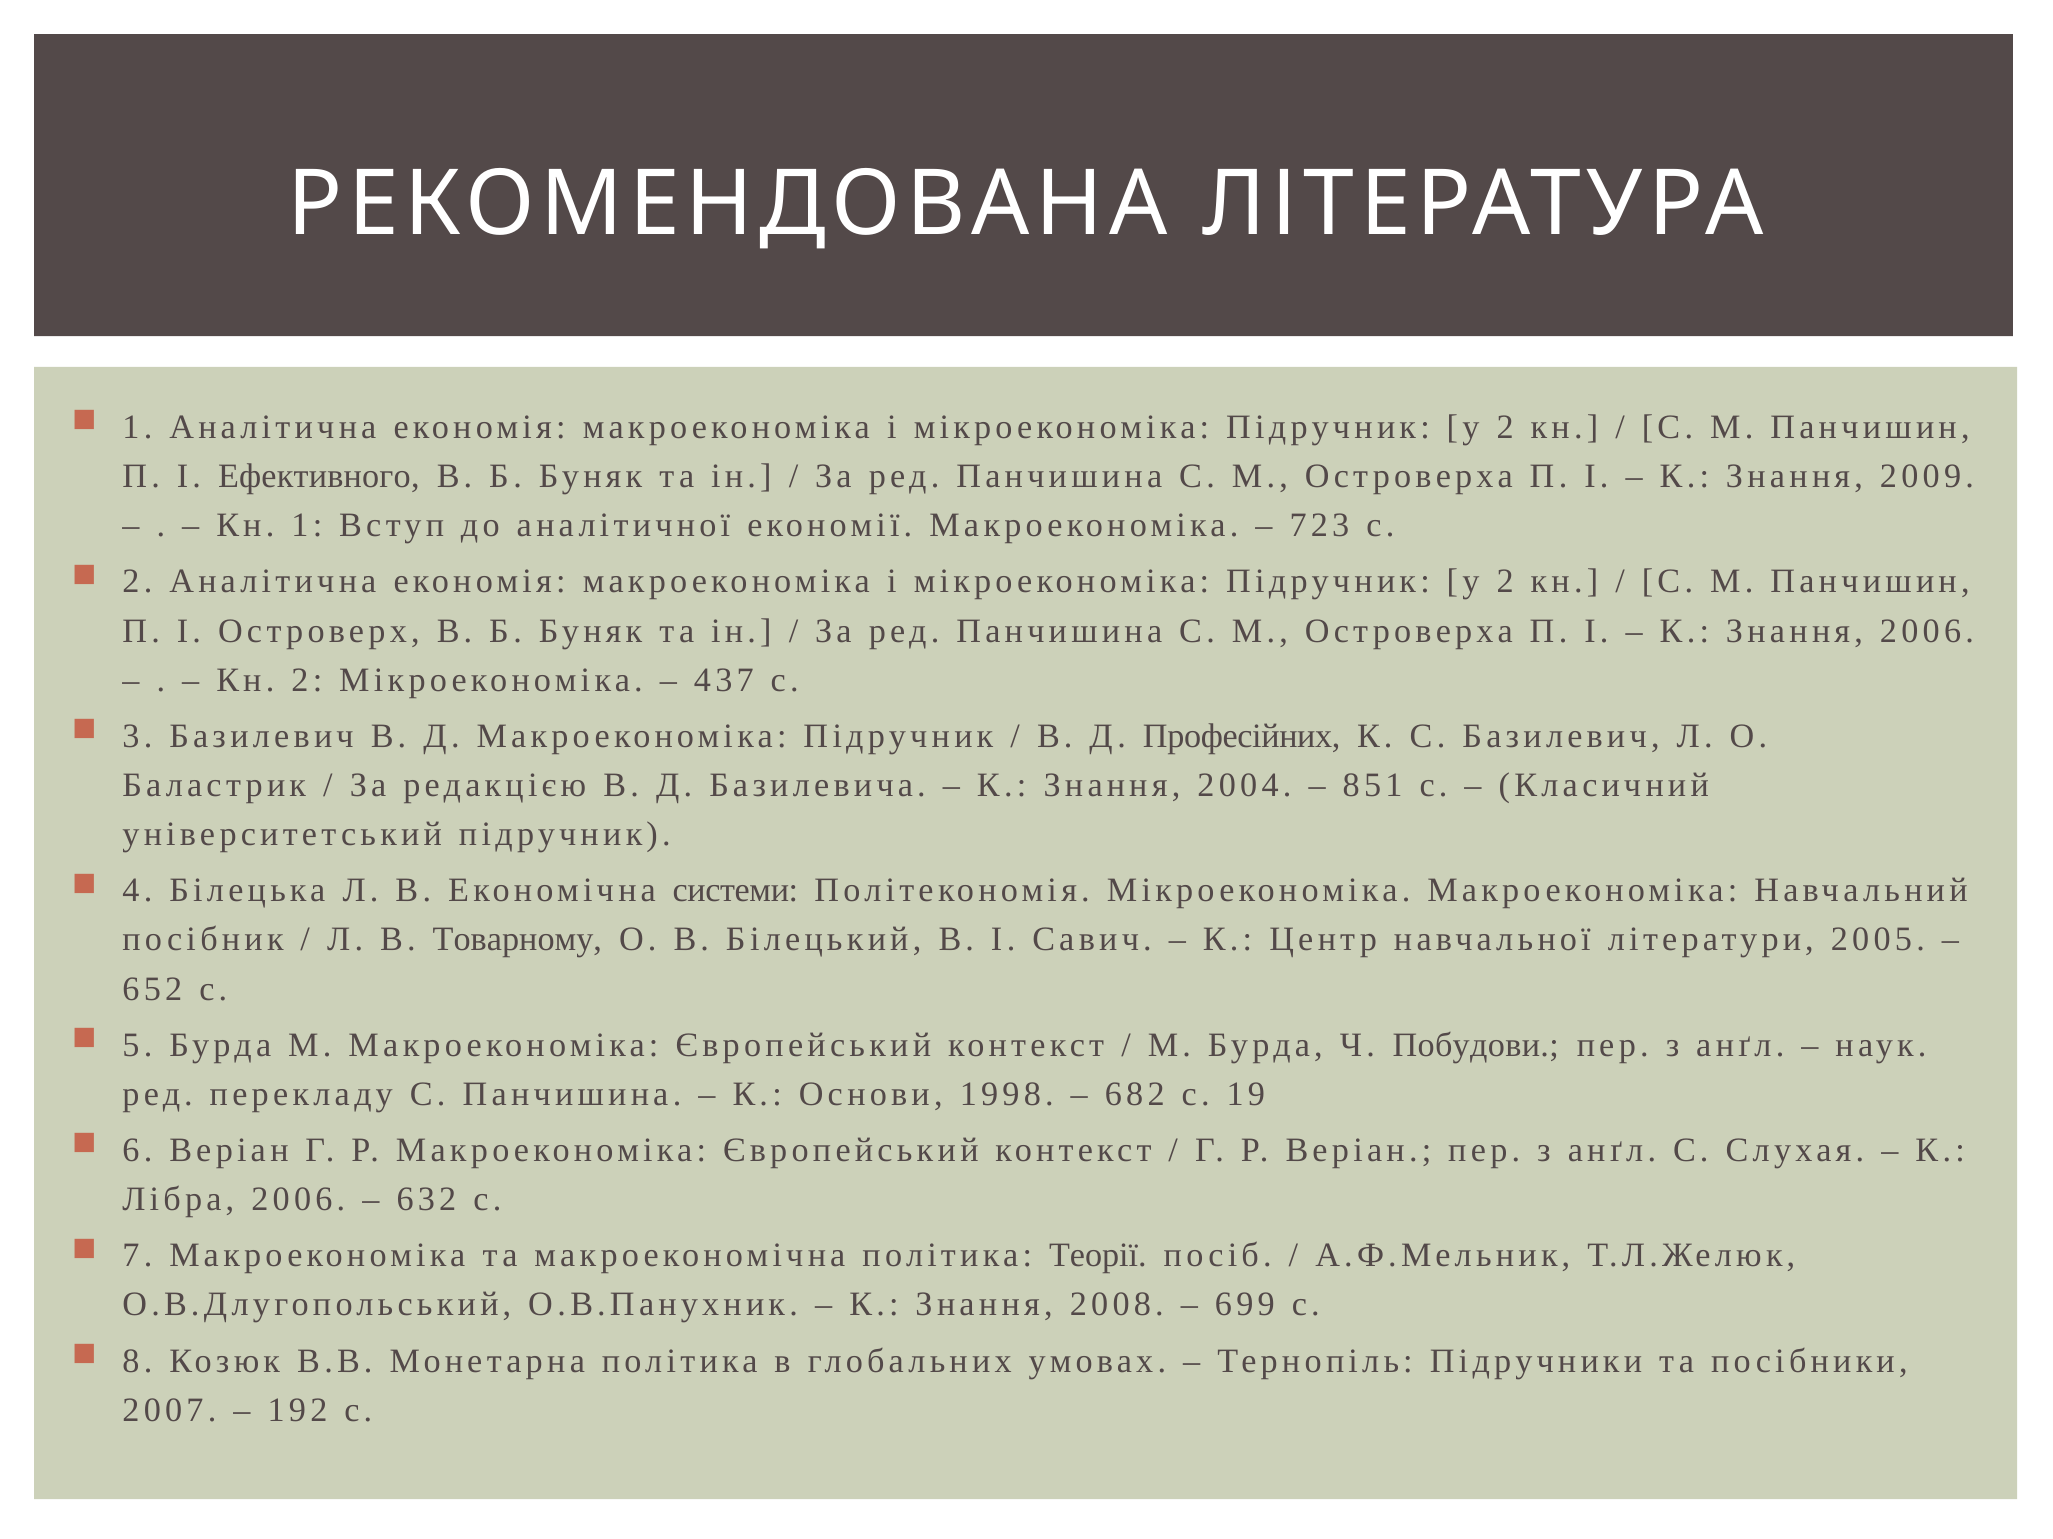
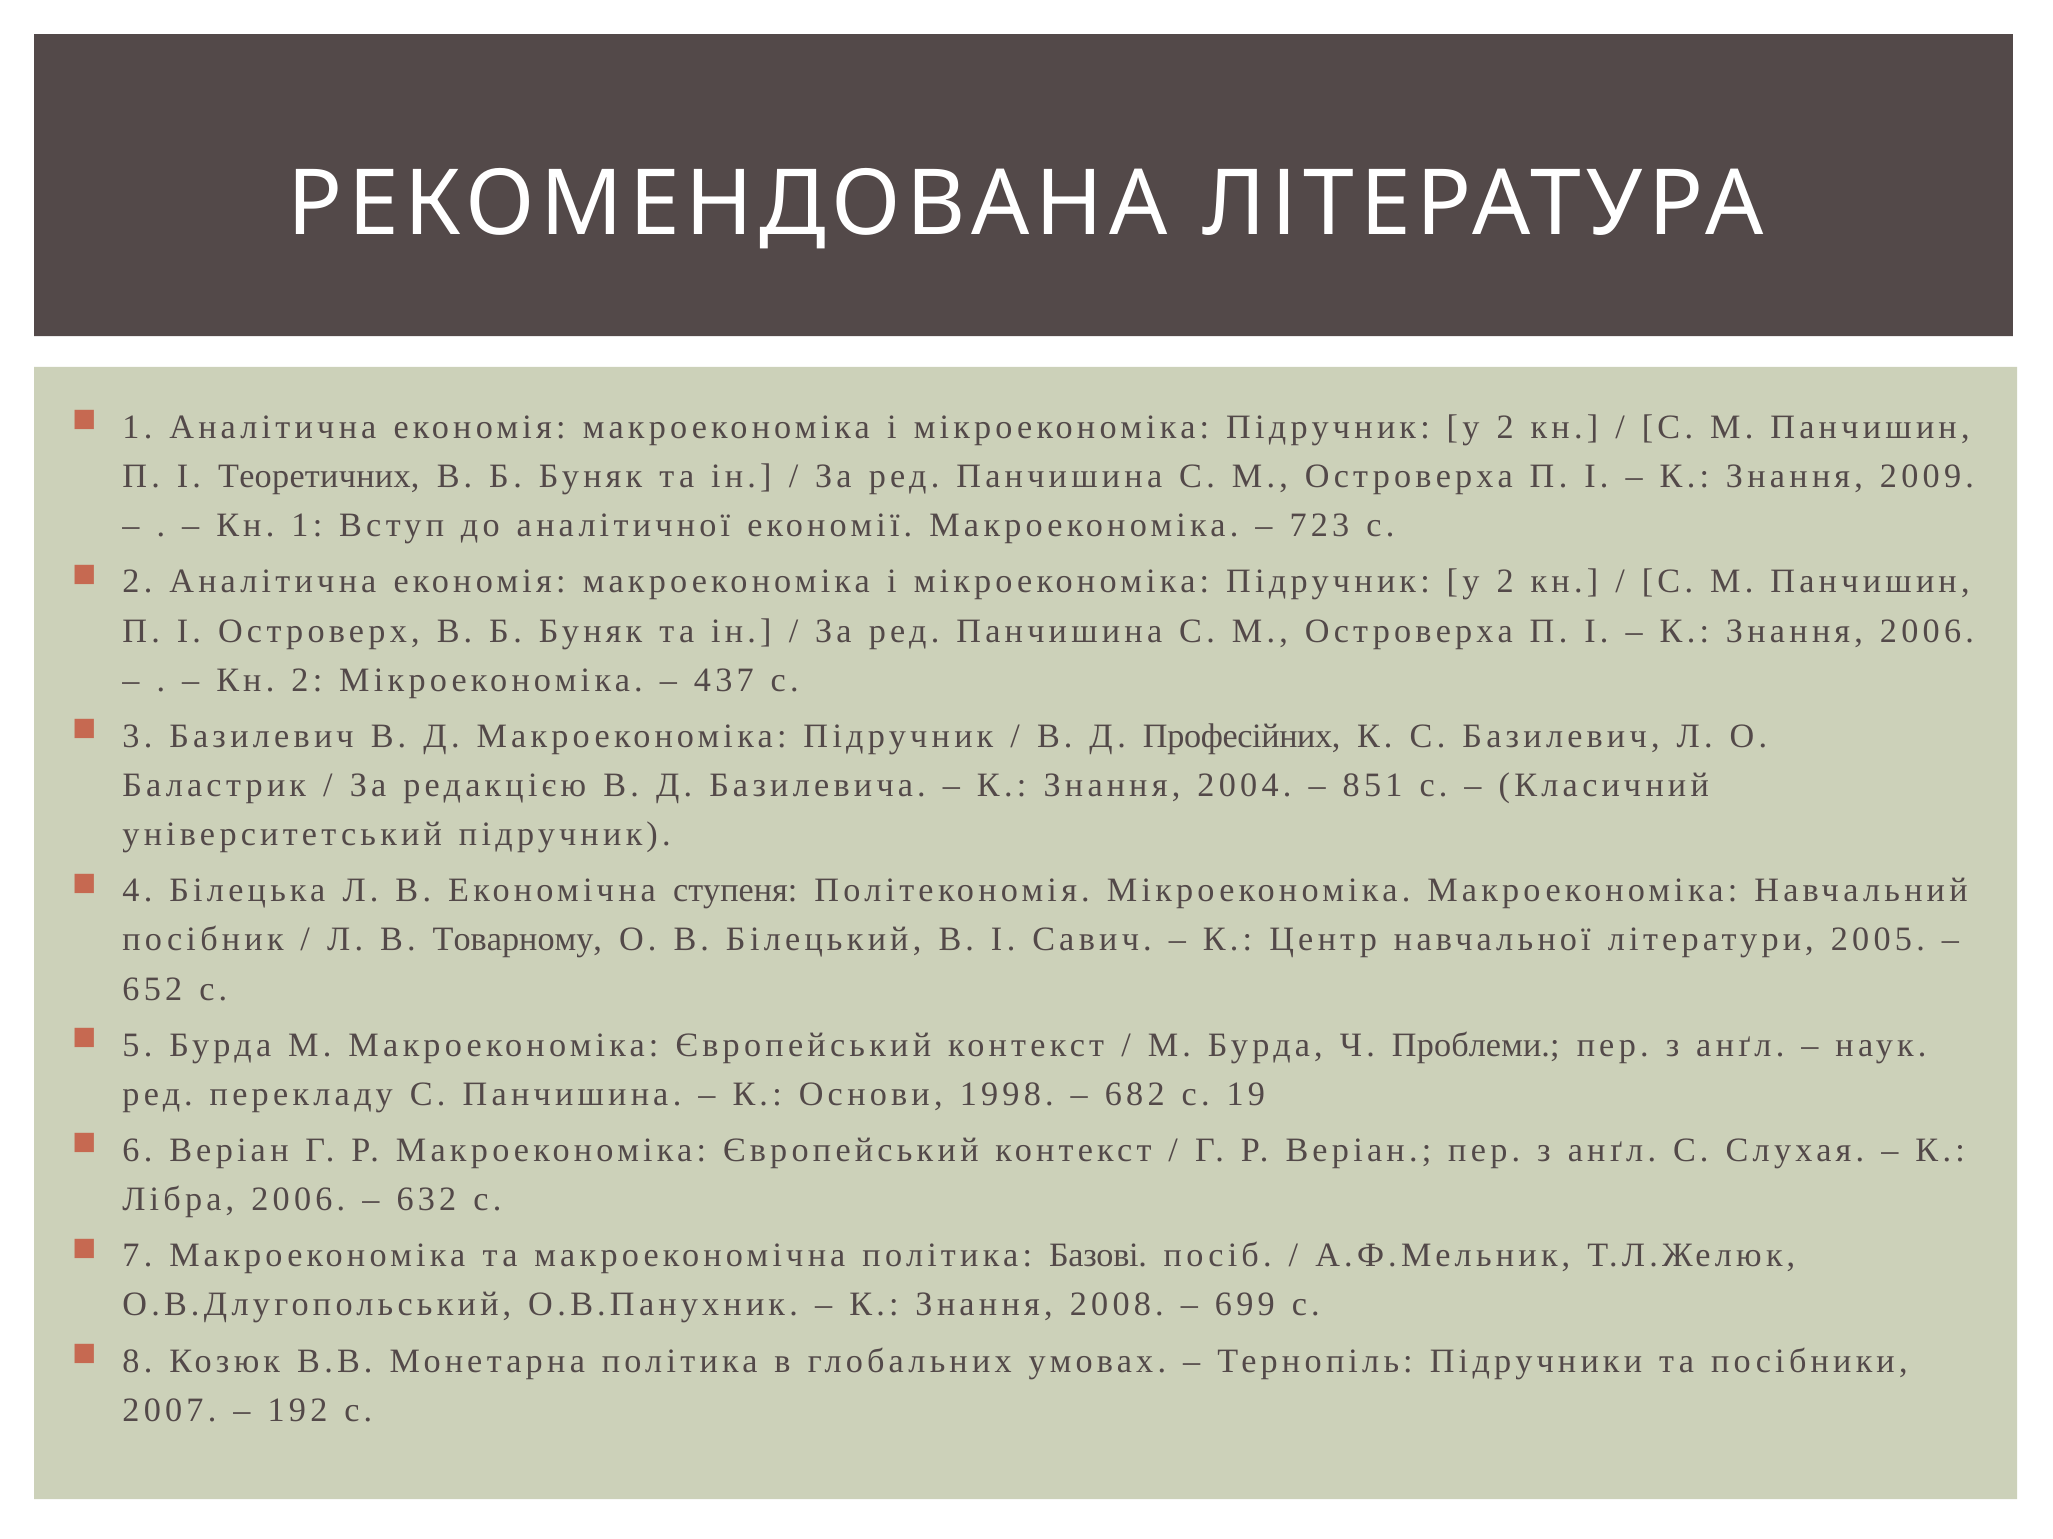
Ефективного: Ефективного -> Теоретичних (319, 477)
системи: системи -> ступеня (735, 891)
Побудови: Побудови -> Проблеми (1476, 1045)
Теорії: Теорії -> Базові (1098, 1256)
